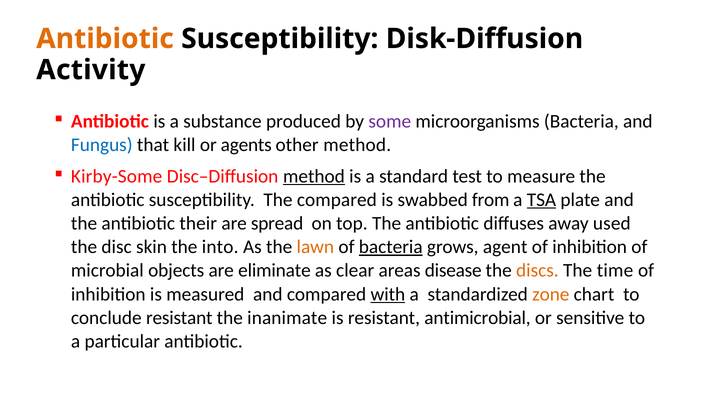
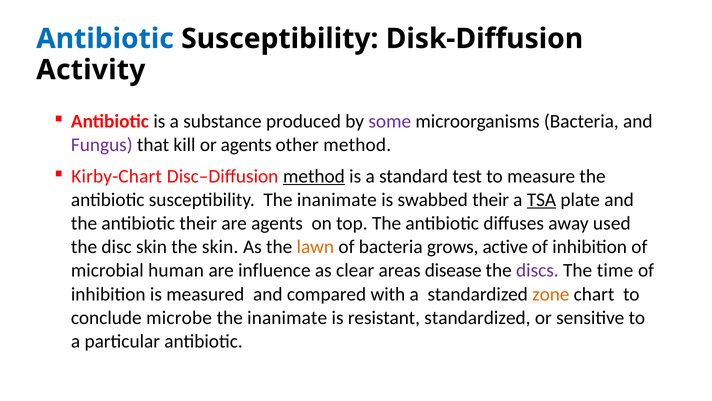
Antibiotic colour: orange -> blue (105, 39)
Fungus colour: blue -> purple (102, 145)
Kirby-Some: Kirby-Some -> Kirby-Chart (117, 176)
susceptibility The compared: compared -> inanimate (337, 200)
swabbed from: from -> their (491, 200)
are spread: spread -> agents (277, 223)
the into: into -> skin (220, 247)
bacteria underline: present -> none (391, 247)
agent: agent -> active (505, 247)
objects: objects -> human (176, 270)
eliminate: eliminate -> influence (274, 270)
discs colour: orange -> purple (537, 270)
with underline: present -> none (388, 294)
conclude resistant: resistant -> microbe (179, 317)
resistant antimicrobial: antimicrobial -> standardized (477, 317)
